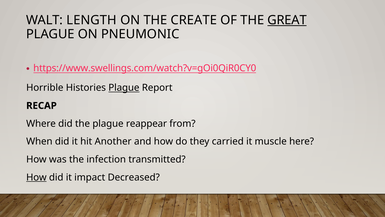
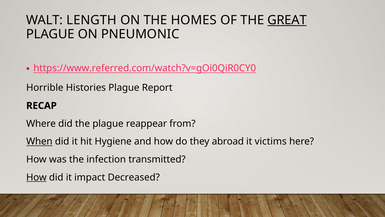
CREATE: CREATE -> HOMES (194, 20)
https://www.swellings.com/watch?v=gOi0QiR0CY0: https://www.swellings.com/watch?v=gOi0QiR0CY0 -> https://www.referred.com/watch?v=gOi0QiR0CY0 (145, 68)
Plague underline: present -> none (124, 88)
When underline: none -> present (39, 141)
Another: Another -> Hygiene (113, 141)
carried: carried -> abroad (228, 141)
muscle: muscle -> victims (271, 141)
